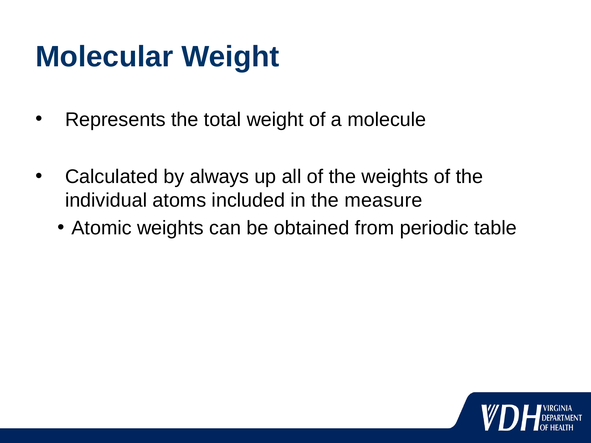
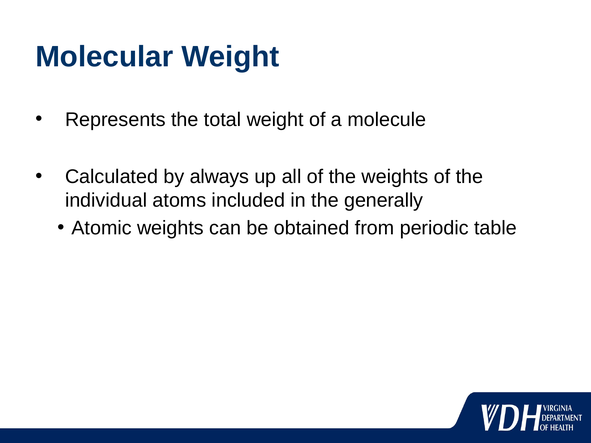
measure: measure -> generally (384, 200)
